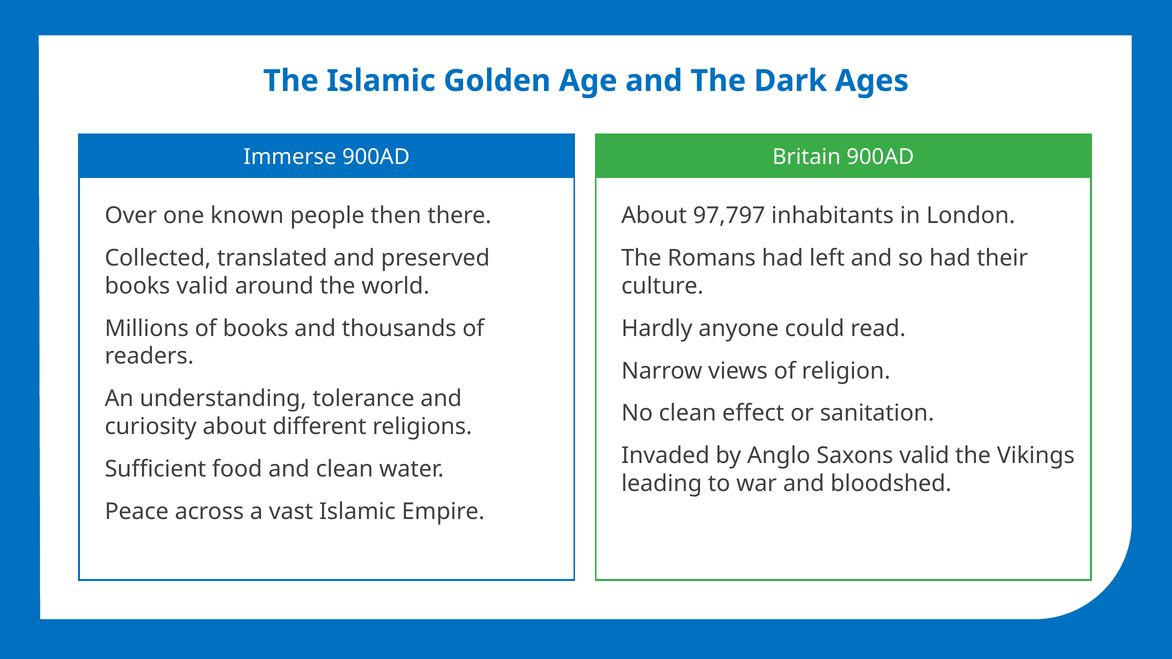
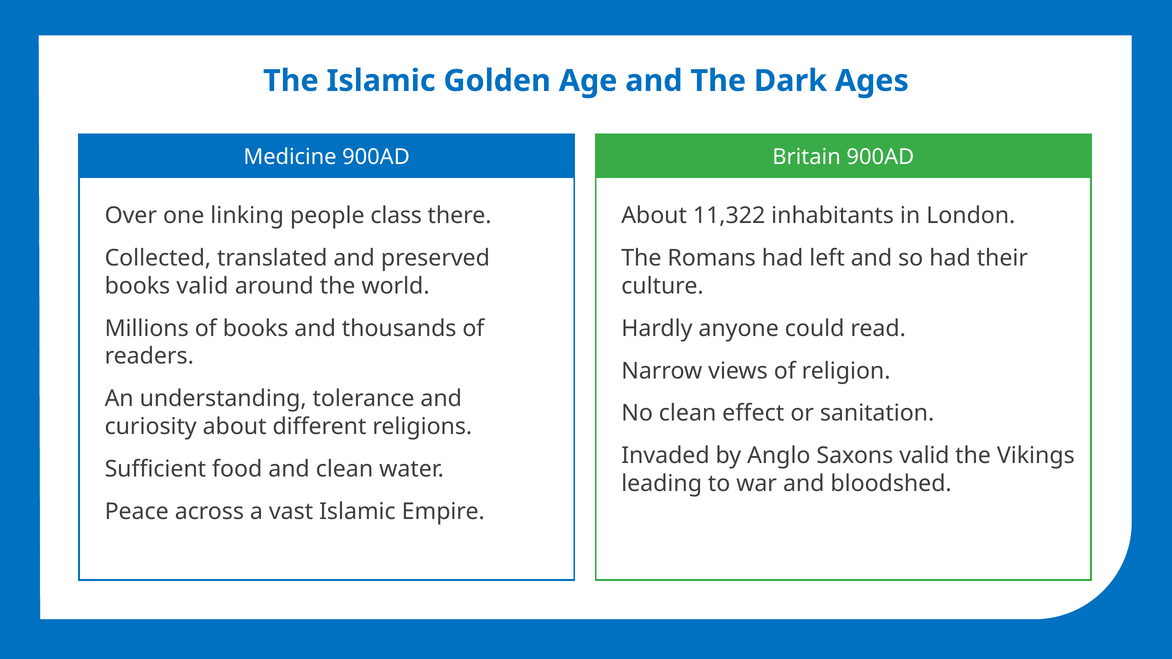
Immerse: Immerse -> Medicine (290, 157)
known: known -> linking (247, 216)
then: then -> class (396, 216)
97,797: 97,797 -> 11,322 (729, 216)
